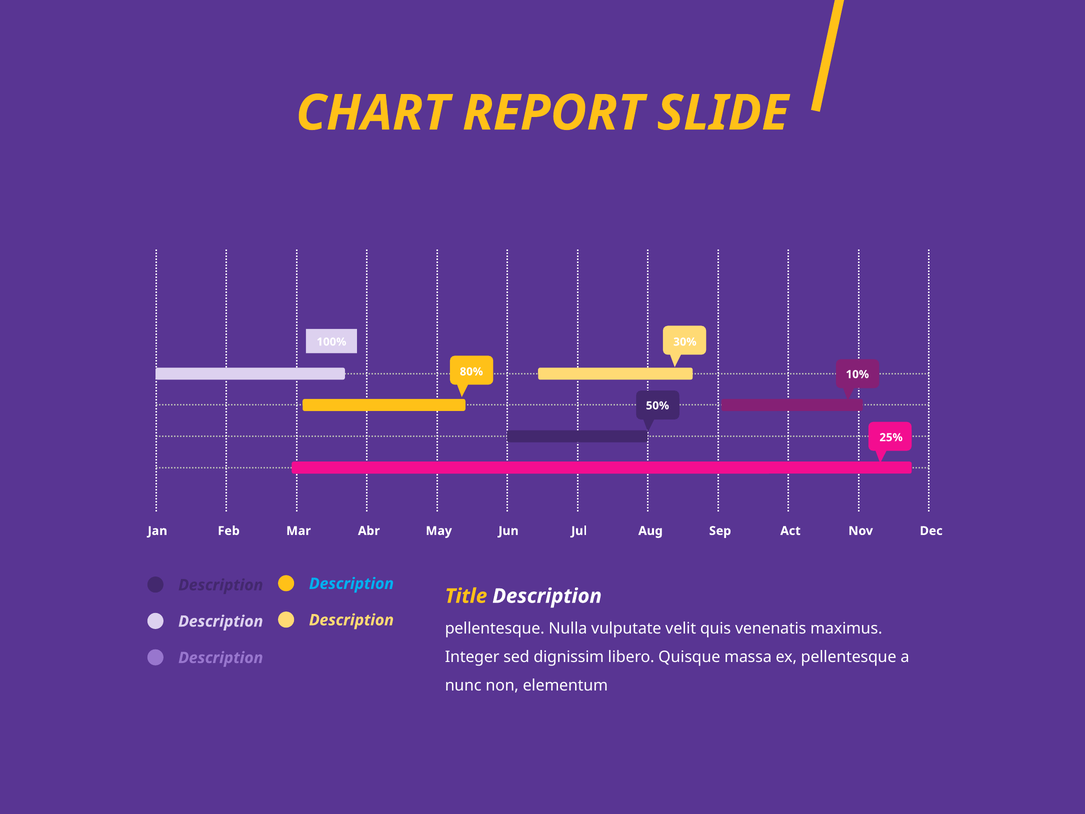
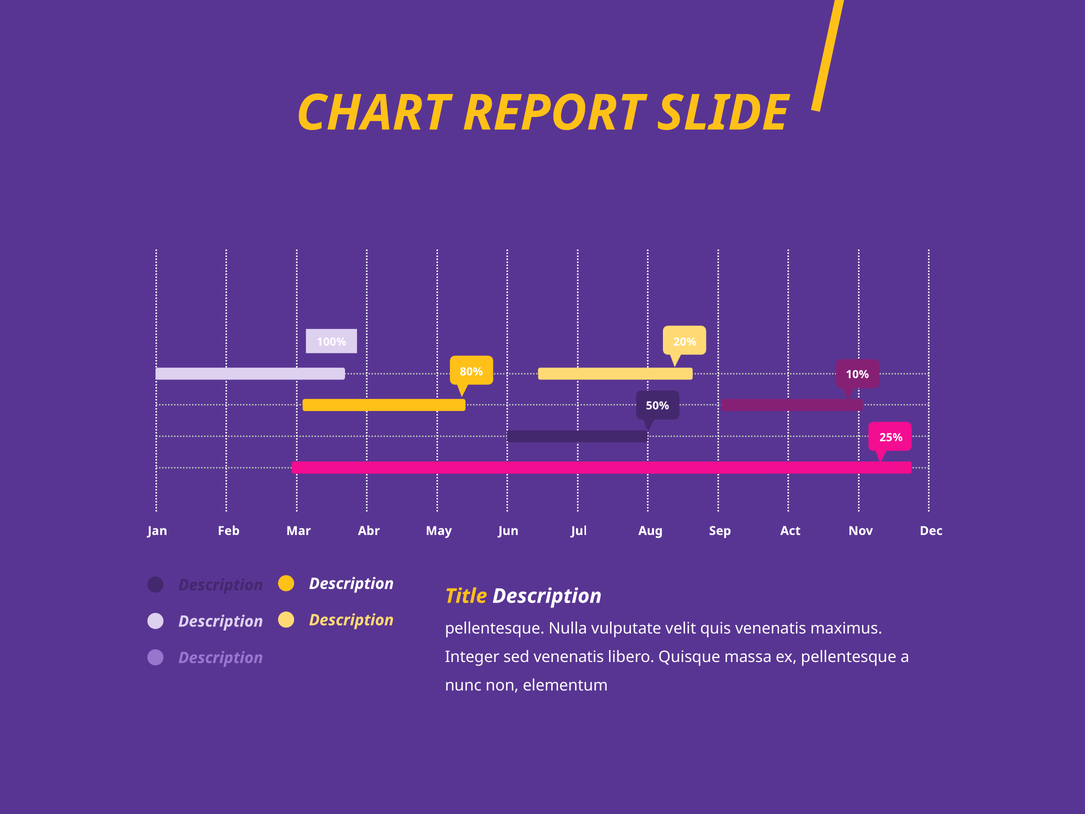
30%: 30% -> 20% (685, 342)
Description colour: light blue -> white (351, 584)
sed dignissim: dignissim -> venenatis (569, 657)
